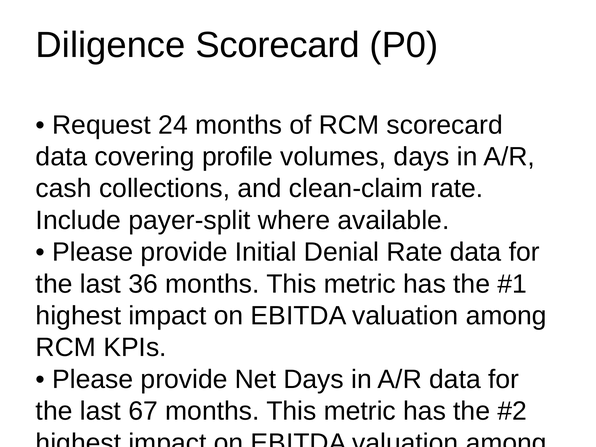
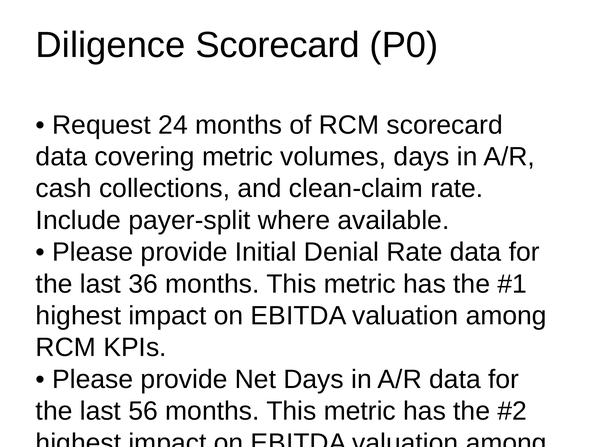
covering profile: profile -> metric (238, 157)
67: 67 -> 56 (143, 411)
